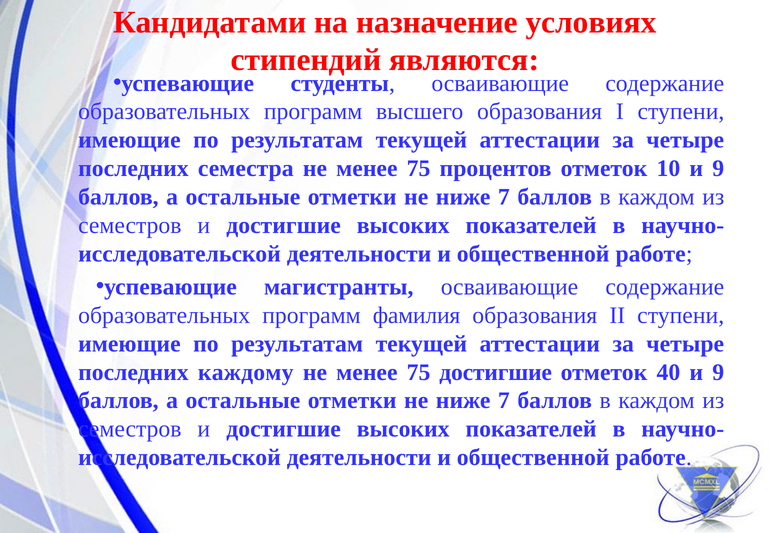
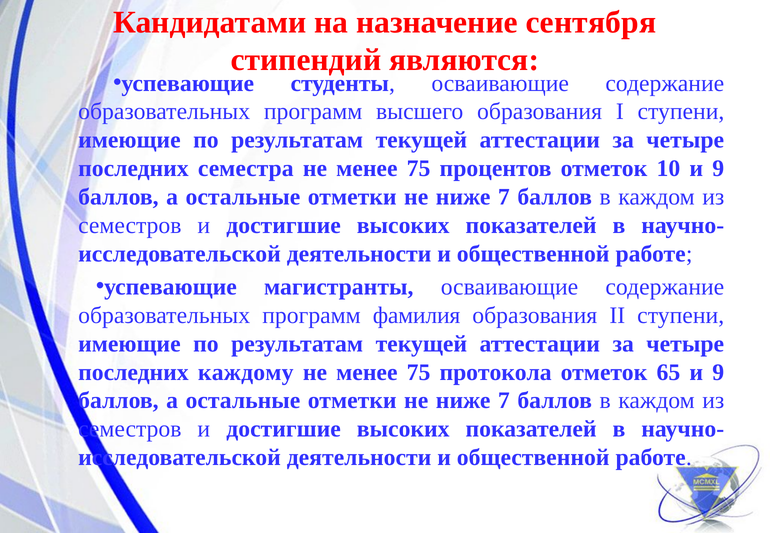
условиях: условиях -> сентября (591, 22)
75 достигшие: достигшие -> протокола (496, 372)
40: 40 -> 65 (668, 372)
